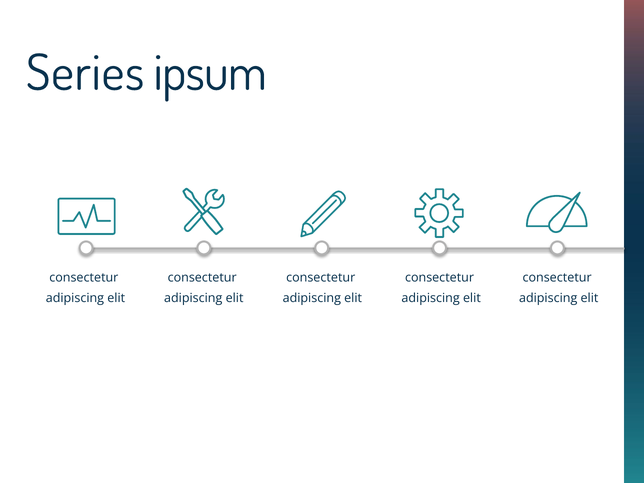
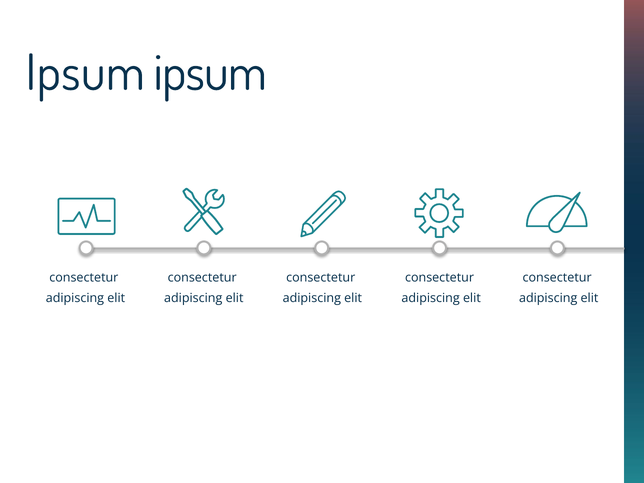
Series: Series -> Ipsum (85, 73)
